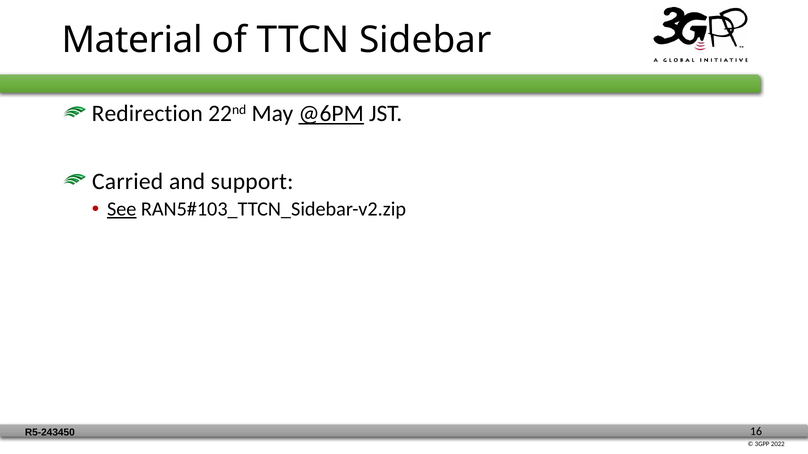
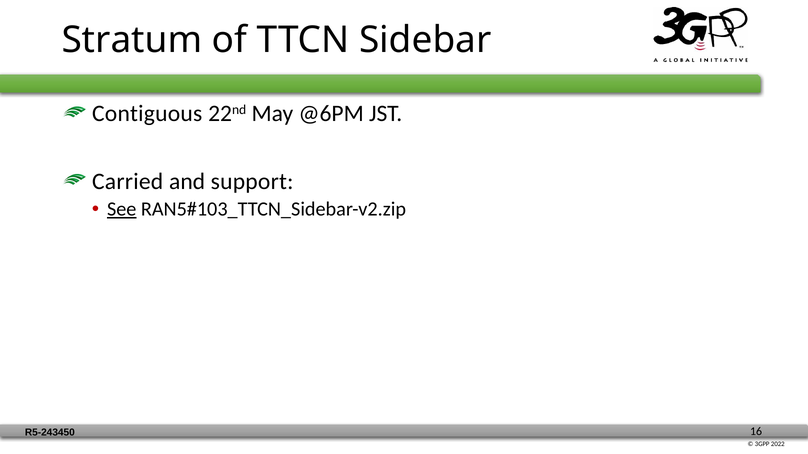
Material: Material -> Stratum (132, 40)
Redirection: Redirection -> Contiguous (147, 114)
@6PM underline: present -> none (331, 114)
